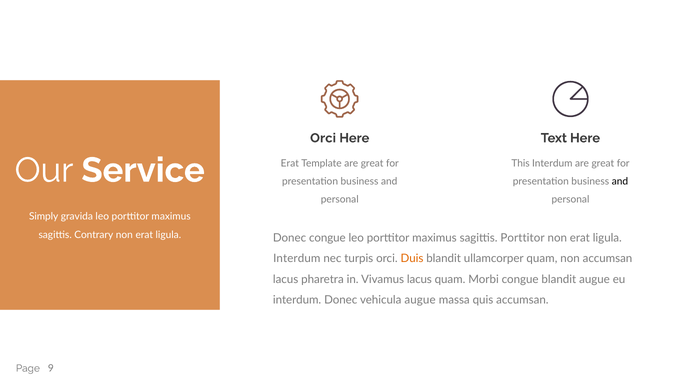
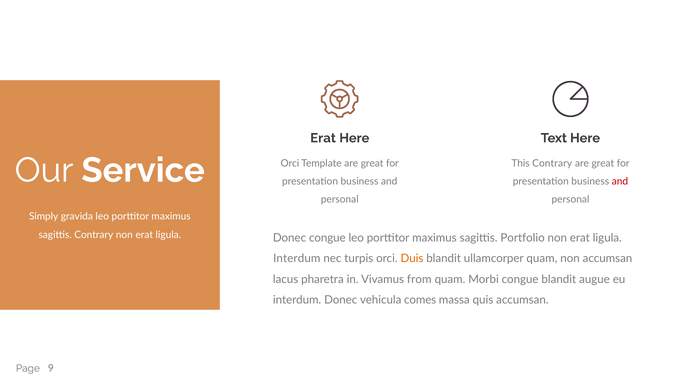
Orci: Orci -> Erat (323, 138)
Erat: Erat -> Orci (290, 163)
This Interdum: Interdum -> Contrary (552, 163)
and colour: black -> red (620, 181)
sagittis Porttitor: Porttitor -> Portfolio (523, 238)
Vivamus lacus: lacus -> from (419, 279)
vehicula augue: augue -> comes (420, 300)
